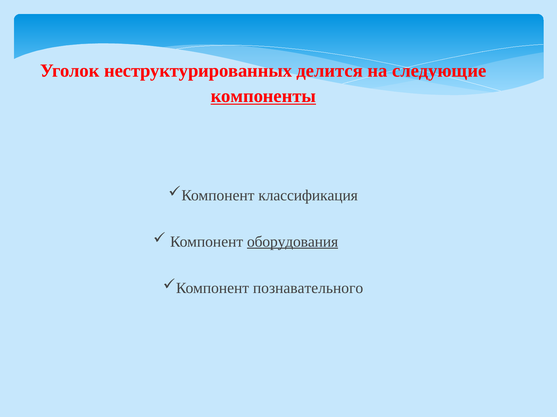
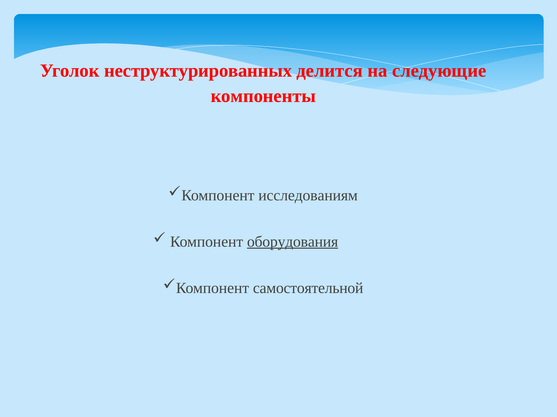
компоненты underline: present -> none (263, 96)
классификация: классификация -> исследованиям (308, 196)
познавательного: познавательного -> самостоятельной (308, 288)
